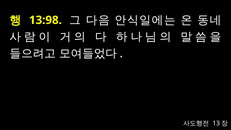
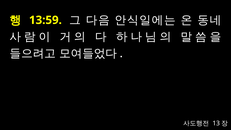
13:98: 13:98 -> 13:59 (45, 20)
